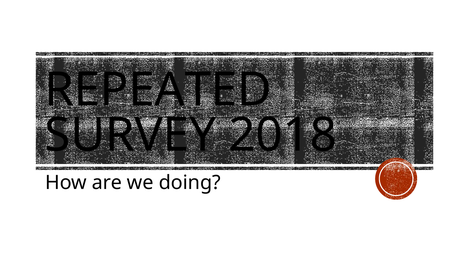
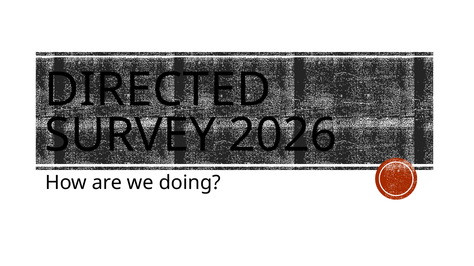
REPEATED: REPEATED -> DIRECTED (158, 90)
2018: 2018 -> 2026 (283, 135)
